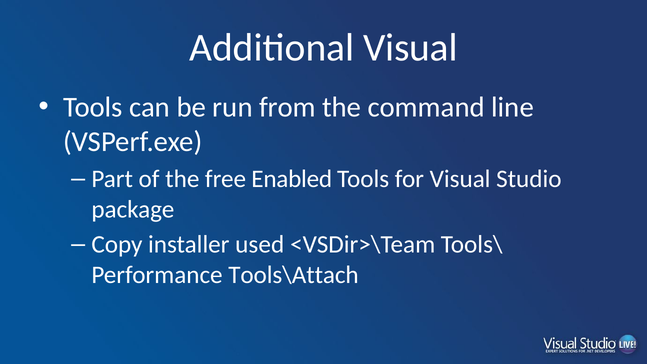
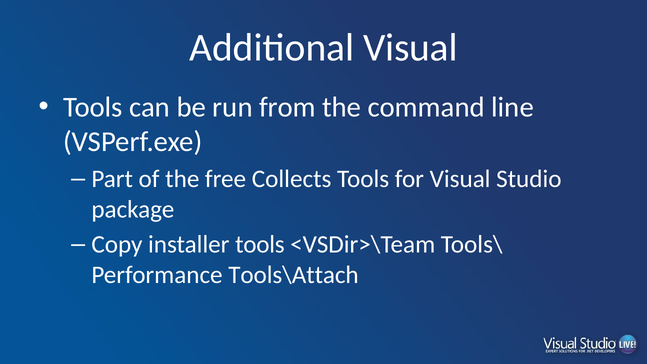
Enabled: Enabled -> Collects (292, 179)
installer used: used -> tools (260, 245)
